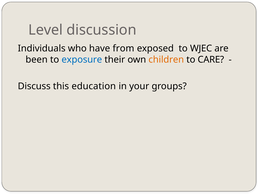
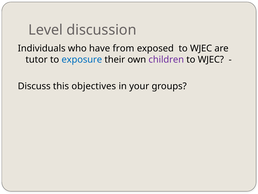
been: been -> tutor (37, 60)
children colour: orange -> purple (166, 60)
CARE: CARE -> WJEC (211, 60)
education: education -> objectives (94, 86)
